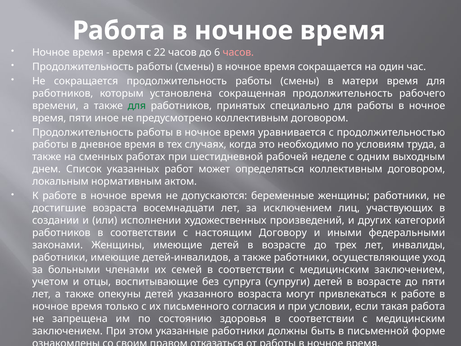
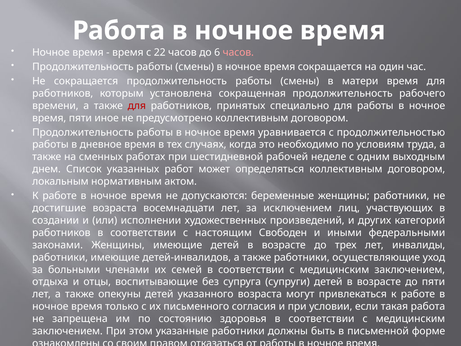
для colour: green -> red (137, 106)
Договору: Договору -> Свободен (283, 233)
учетом: учетом -> отдыха (50, 282)
